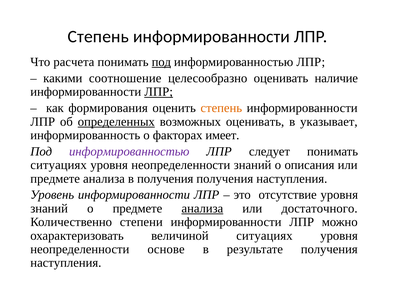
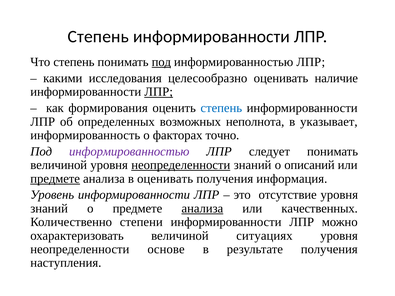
Что расчета: расчета -> степень (74, 62)
соотношение: соотношение -> исследования (125, 78)
степень colour: orange -> blue (221, 108)
определенных underline: present -> none (116, 122)
возможных оценивать: оценивать -> неполнота (255, 122)
имеет: имеет -> точно (222, 135)
ситуациях: ситуациях -> величиной (59, 165)
неопределенности underline: none -> present (181, 165)
описания: описания -> описаний (309, 165)
предмете underline: none -> present (55, 179)
в получения: получения -> оценивать (165, 179)
наступления: наступления -> информация (292, 179)
достаточного: достаточного -> качественных (320, 209)
